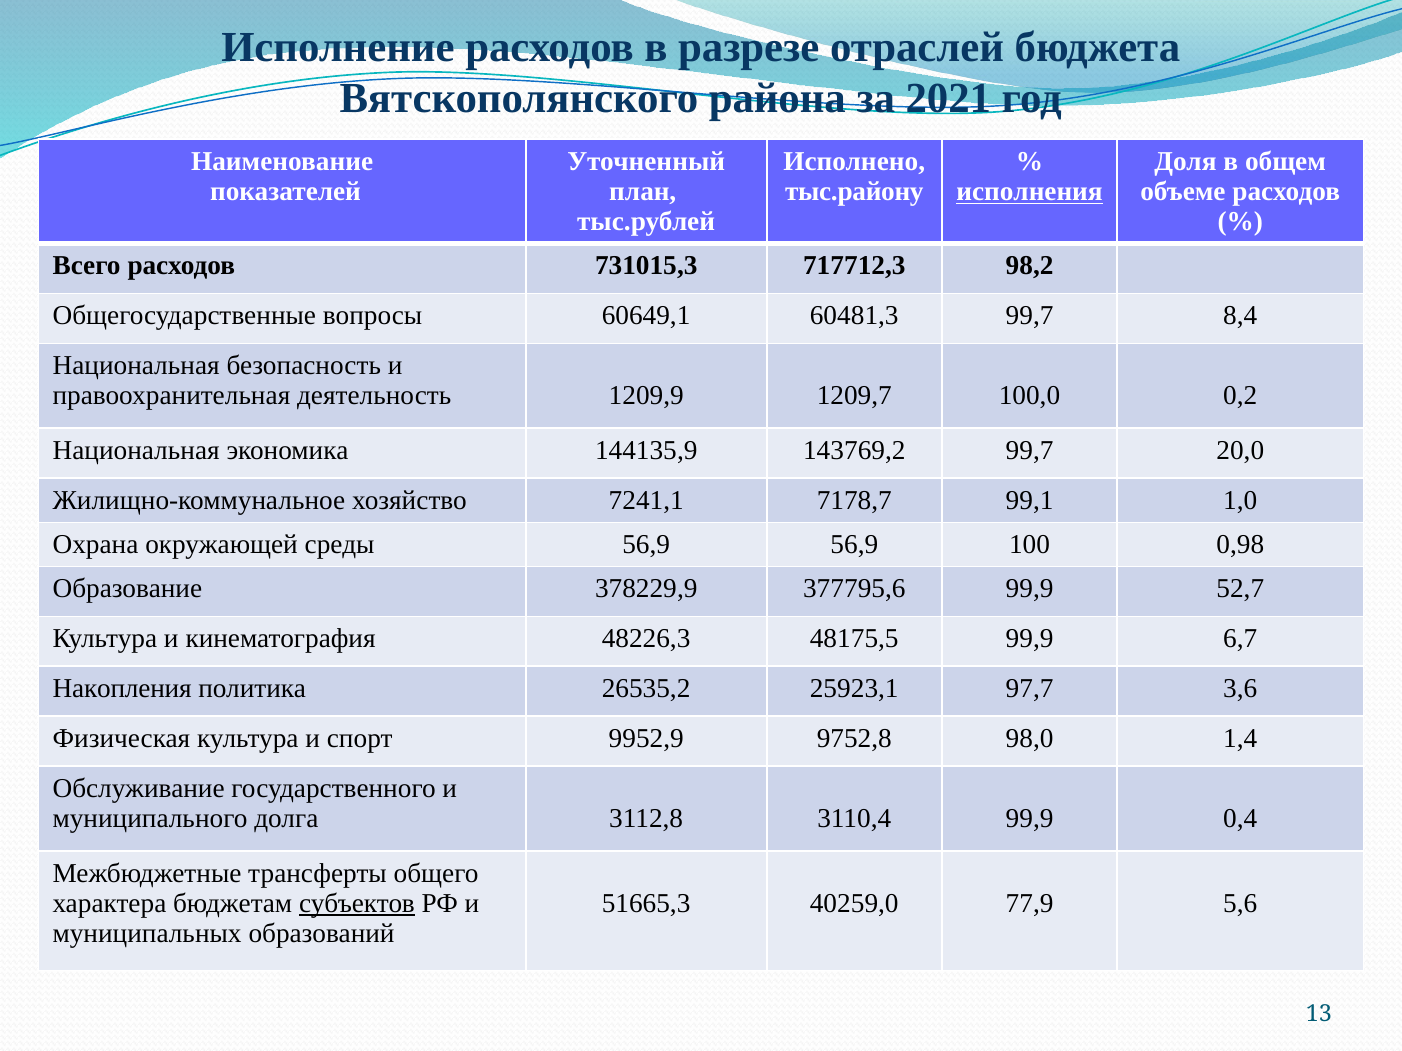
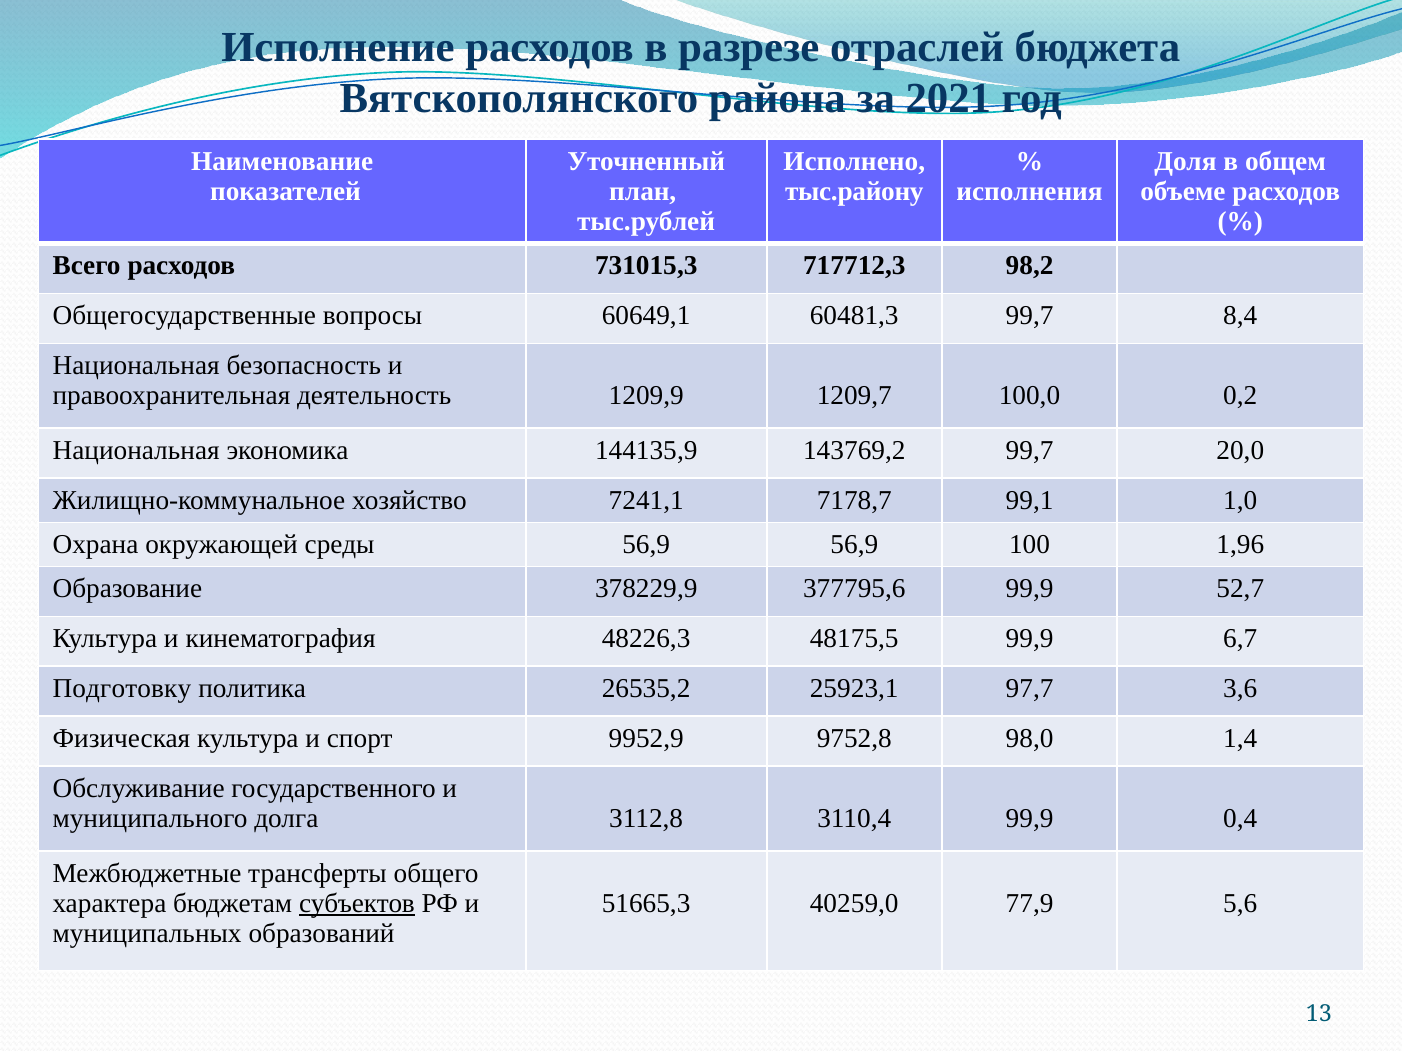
исполнения underline: present -> none (1030, 192)
0,98: 0,98 -> 1,96 (1240, 545)
Накопления: Накопления -> Подготовку (122, 689)
